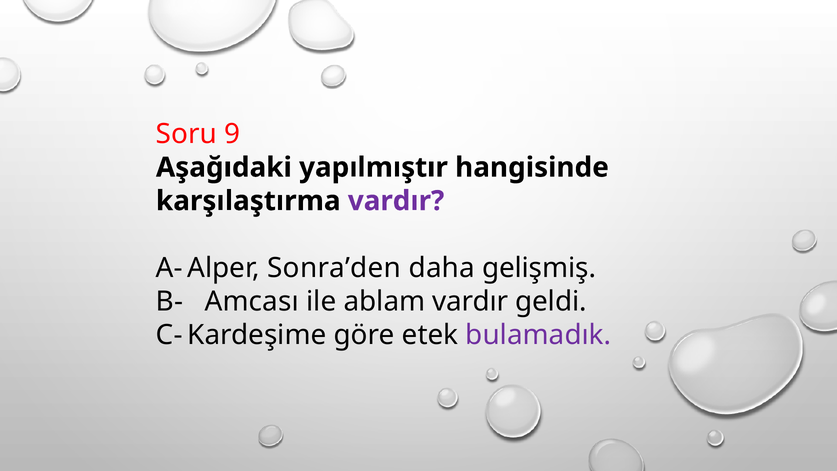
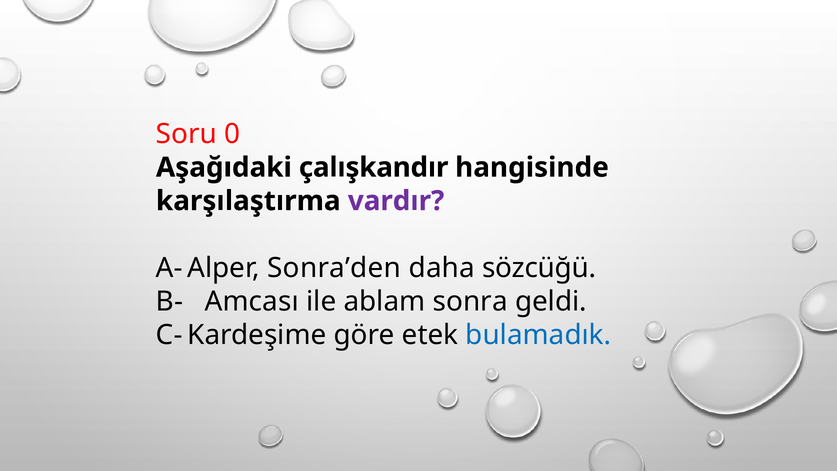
9: 9 -> 0 (232, 134)
yapılmıştır: yapılmıştır -> çalışkandır (374, 167)
gelişmiş: gelişmiş -> sözcüğü (539, 268)
ablam vardır: vardır -> sonra (470, 301)
bulamadık colour: purple -> blue (538, 335)
